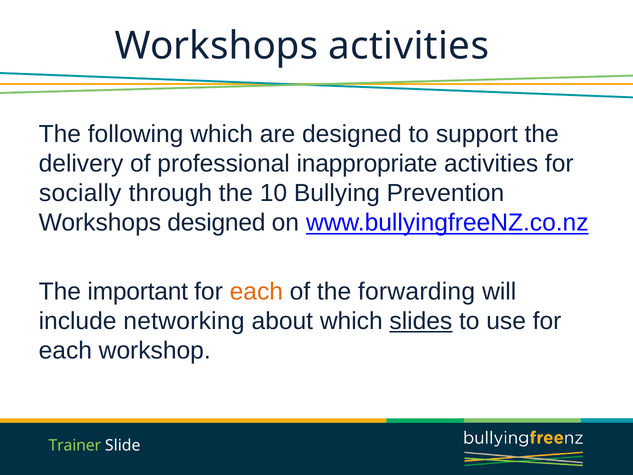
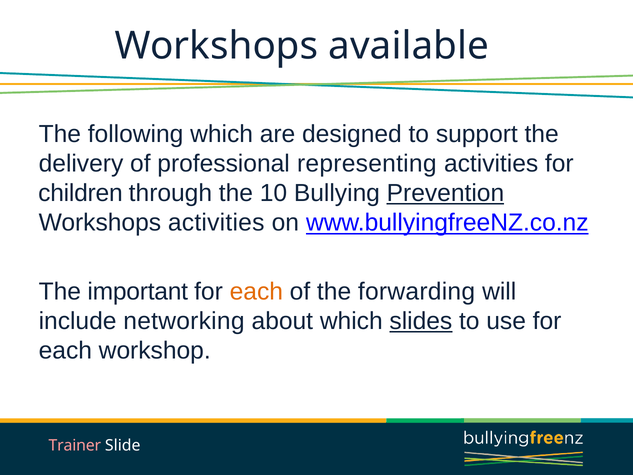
Workshops activities: activities -> available (409, 46)
inappropriate: inappropriate -> representing (367, 164)
socially: socially -> children (80, 193)
Prevention underline: none -> present (445, 193)
Workshops designed: designed -> activities (216, 223)
Trainer colour: light green -> pink (75, 445)
